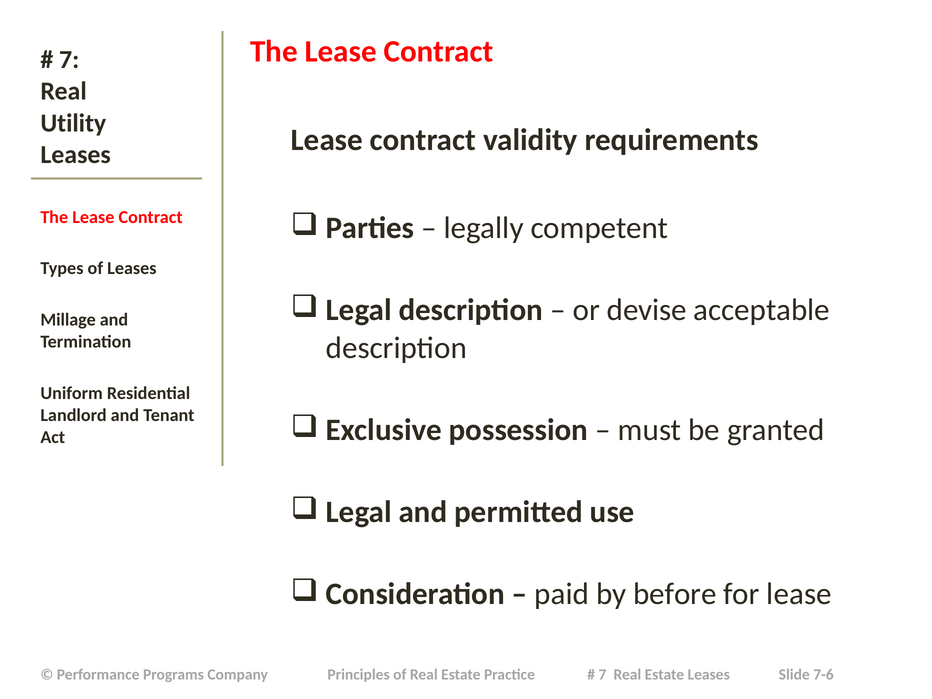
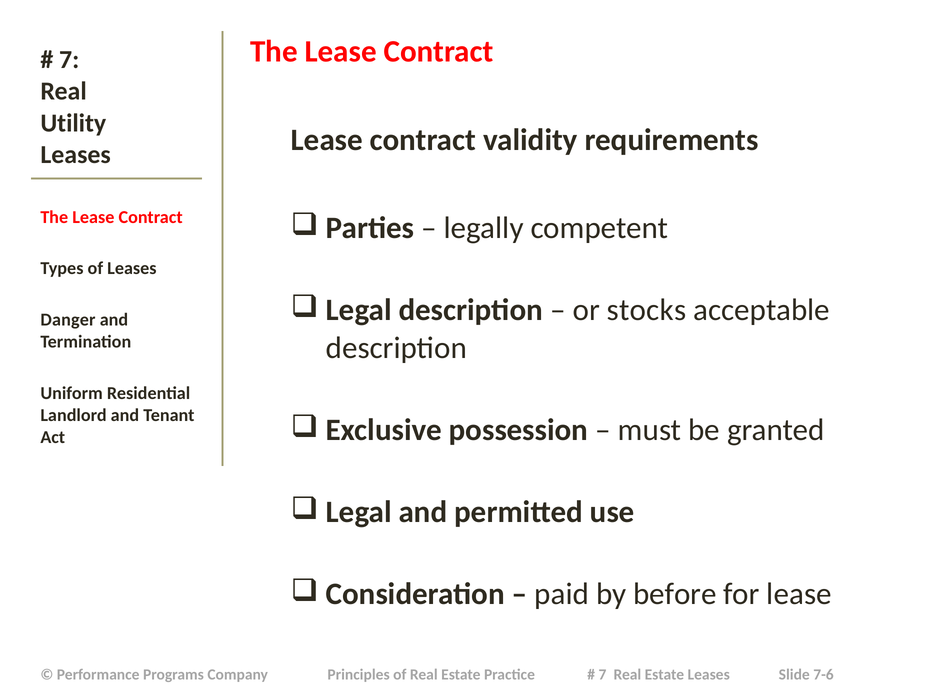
devise: devise -> stocks (647, 310)
Millage: Millage -> Danger (68, 320)
